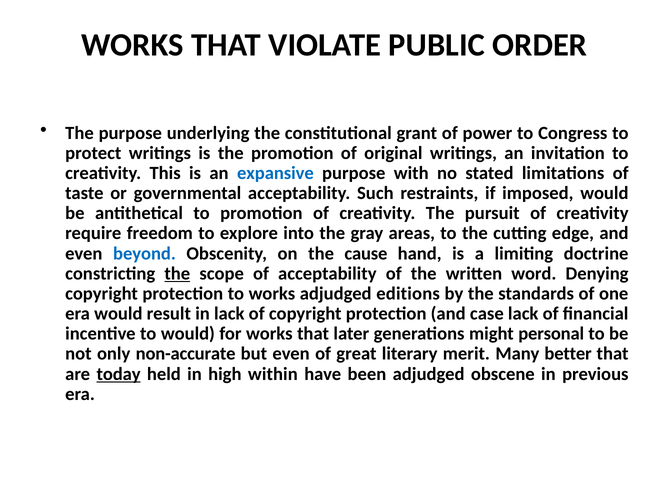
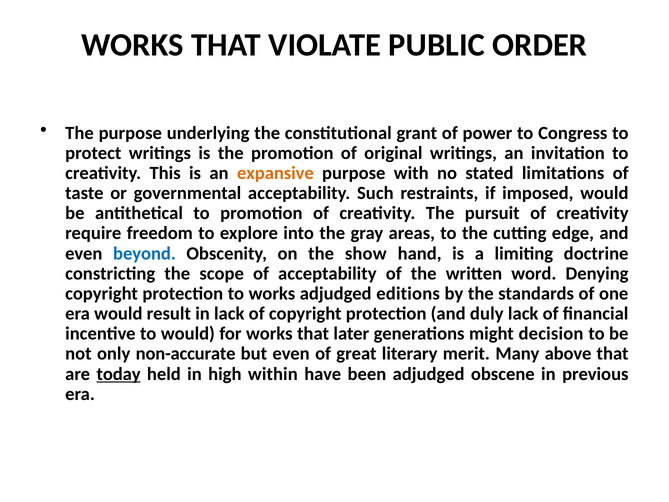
expansive colour: blue -> orange (275, 173)
cause: cause -> show (366, 253)
the underline: present -> none (177, 273)
case: case -> duly (487, 314)
personal: personal -> decision (551, 334)
better: better -> above (568, 354)
